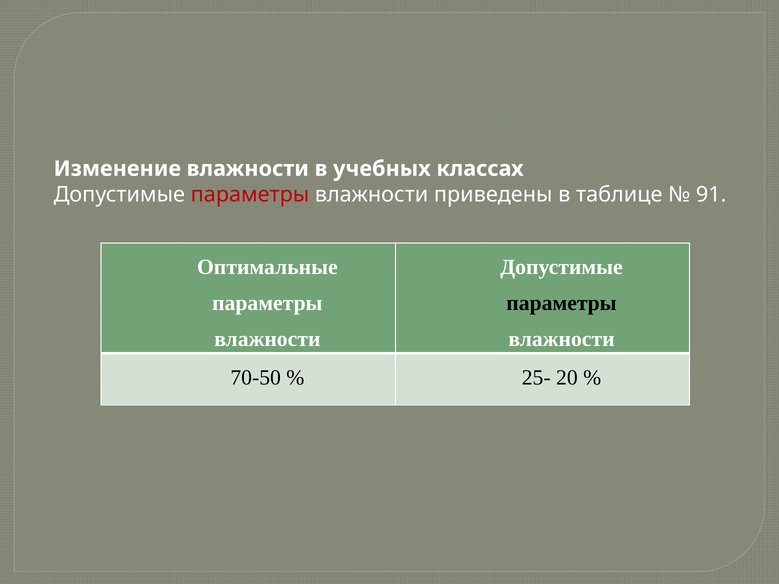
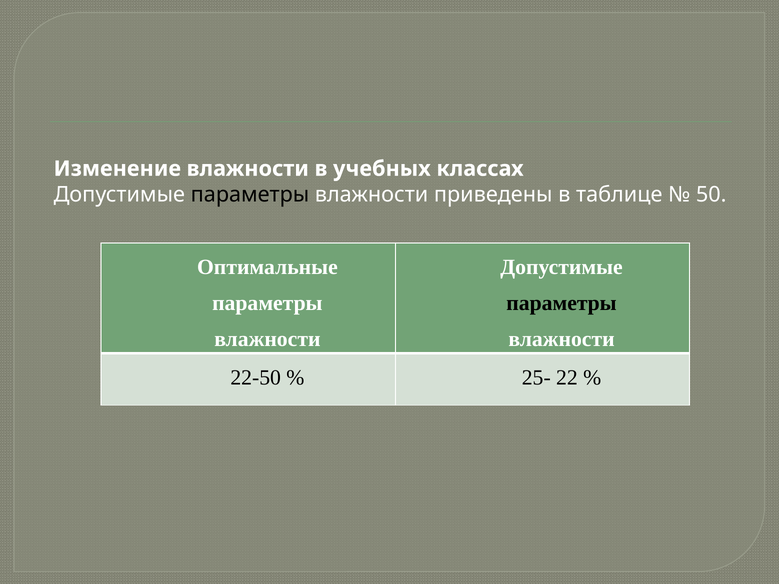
параметры colour: red -> black (250, 195)
91: 91 -> 50 (711, 195)
70-50: 70-50 -> 22-50 (256, 378)
20: 20 -> 22 (567, 378)
